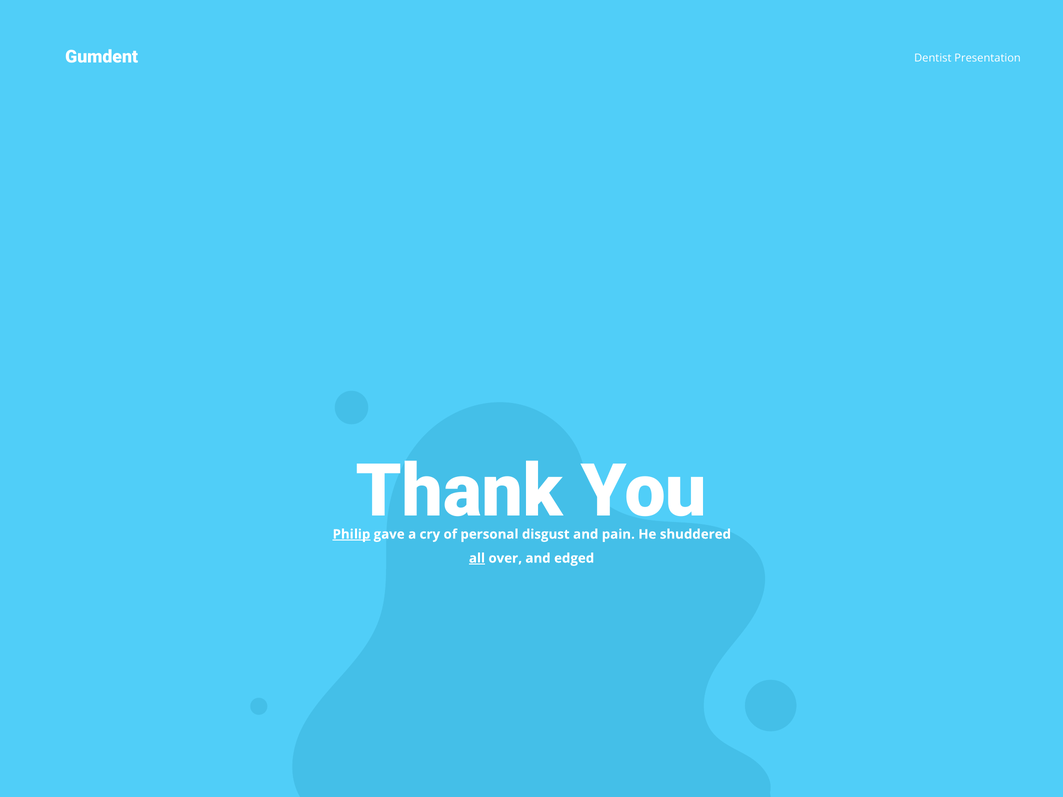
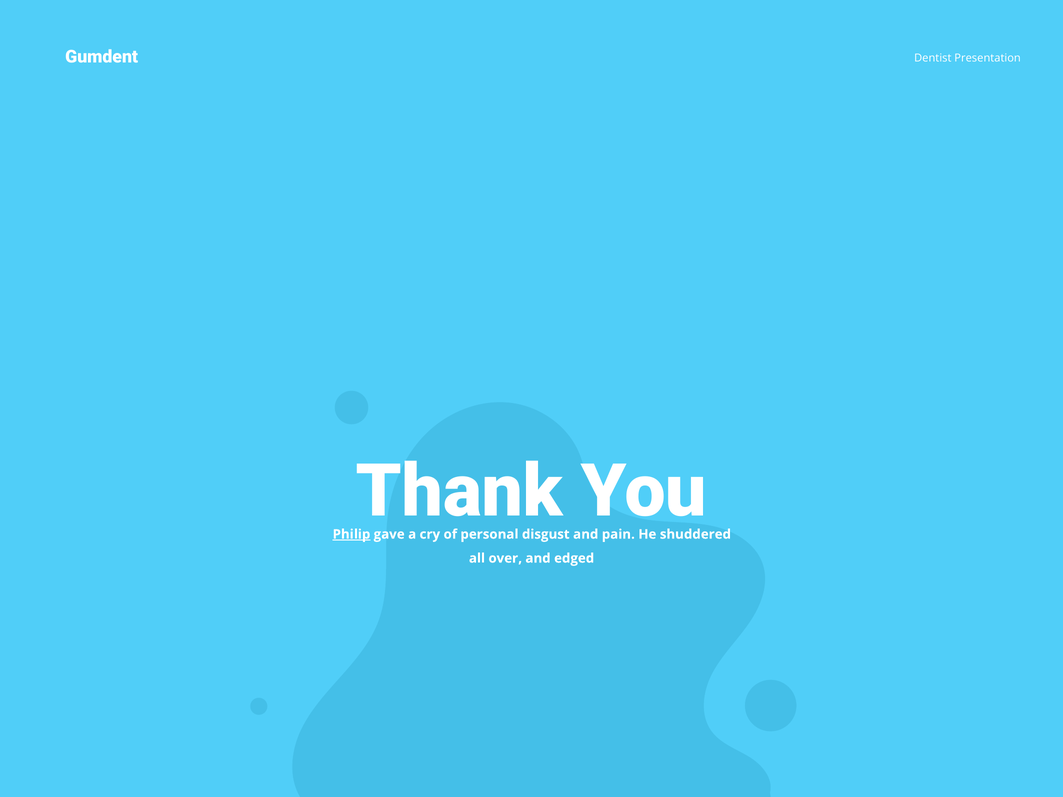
all underline: present -> none (477, 558)
